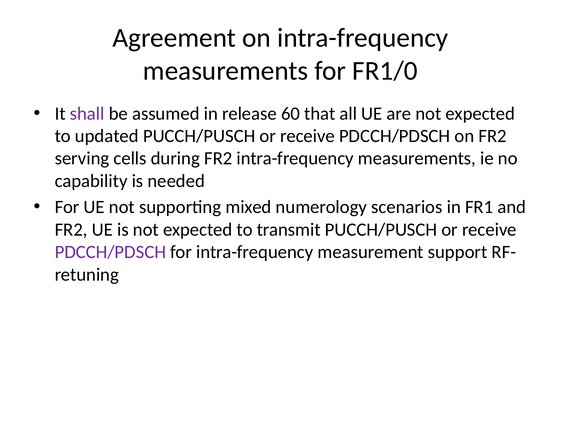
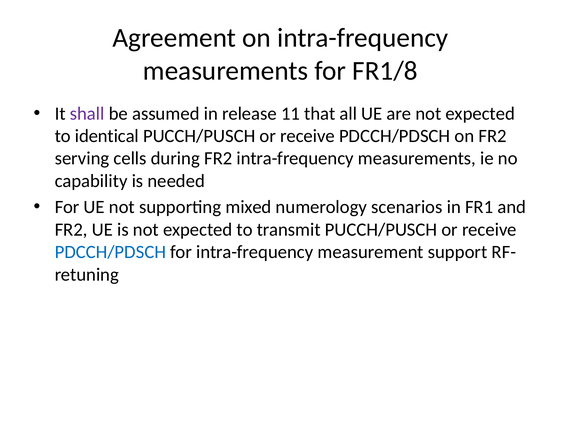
FR1/0: FR1/0 -> FR1/8 (385, 71)
60: 60 -> 11 (290, 114)
updated: updated -> identical (107, 136)
PDCCH/PDSCH colour: purple -> blue (110, 252)
